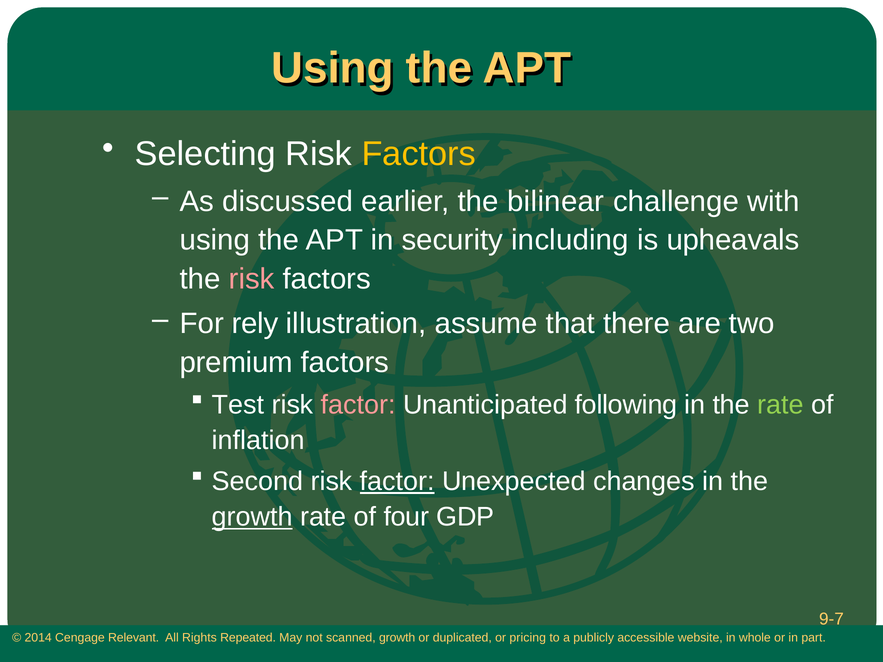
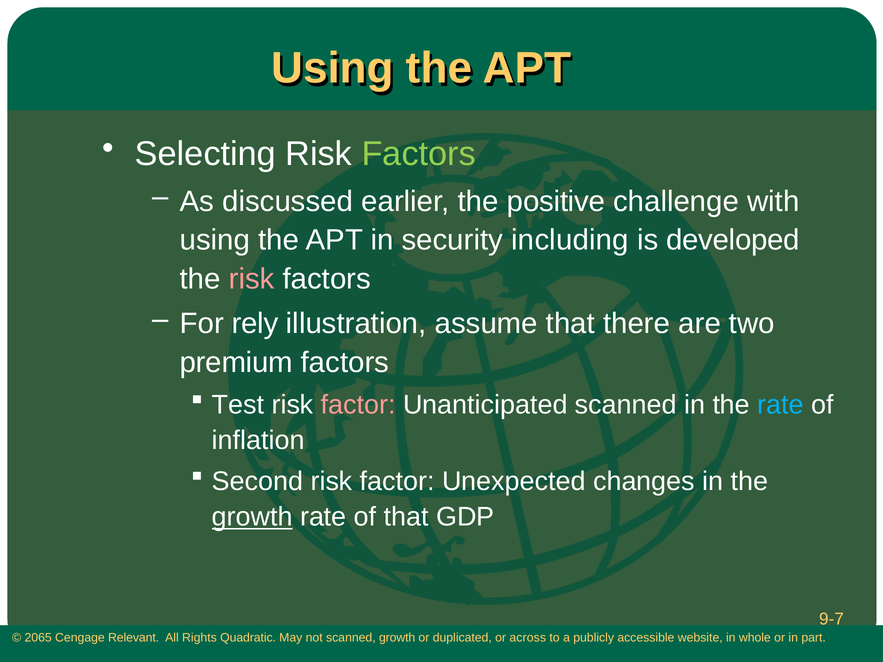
Factors colour: yellow -> light green (419, 154)
bilinear: bilinear -> positive (556, 202)
upheavals: upheavals -> developed (733, 240)
Unanticipated following: following -> scanned (626, 405)
rate colour: light green -> light blue (781, 405)
factor underline: present -> none (397, 482)
of four: four -> that (406, 517)
2014: 2014 -> 2065 (38, 638)
Repeated: Repeated -> Quadratic (248, 638)
pricing: pricing -> across (528, 638)
